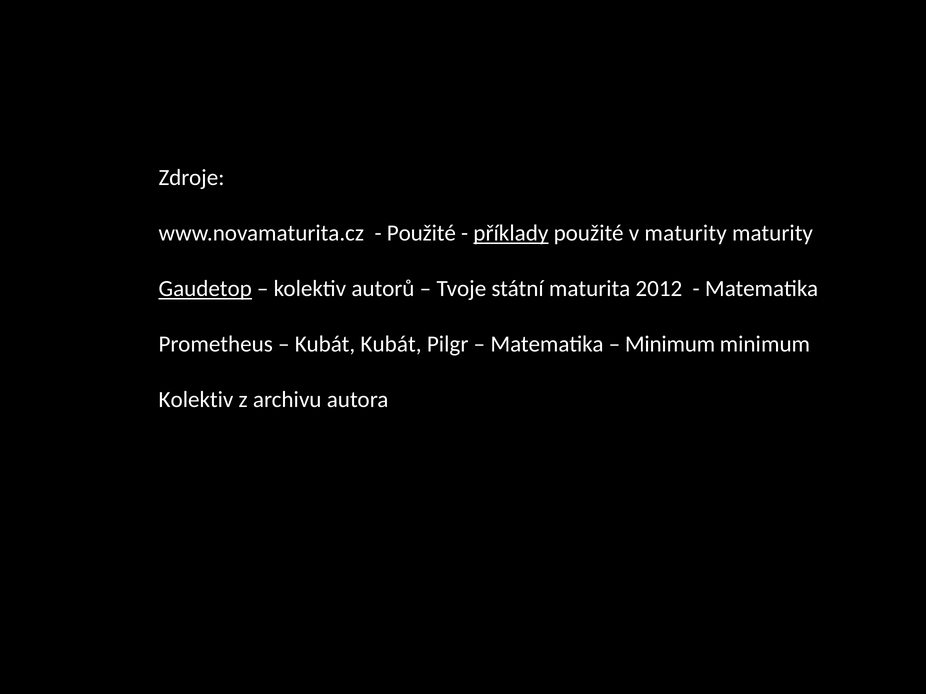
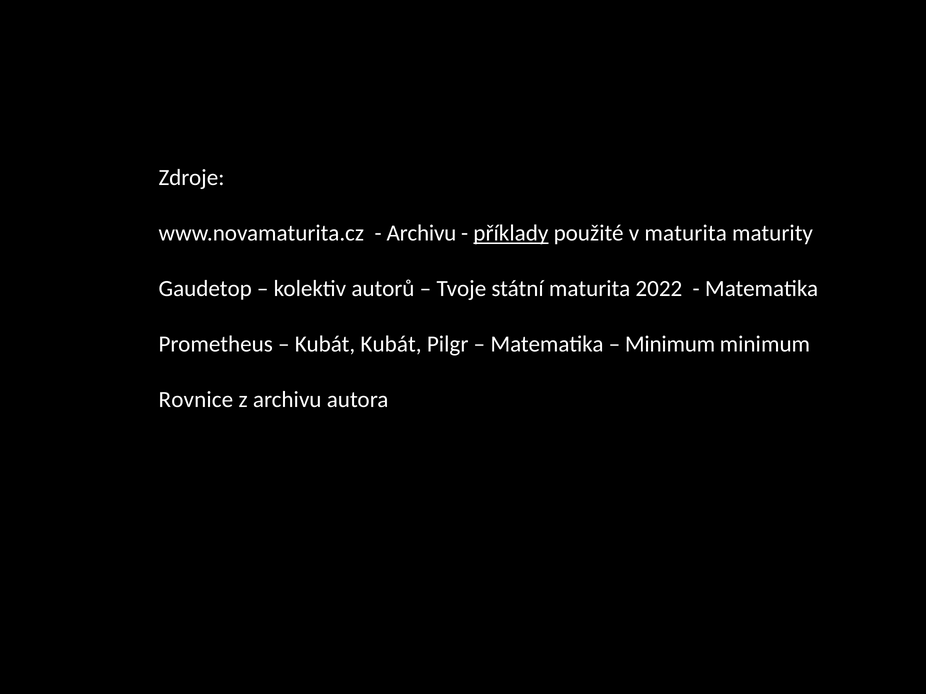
Použité: Použité -> Archivu (421, 233)
v maturity: maturity -> maturita (686, 233)
Gaudetop underline: present -> none (205, 289)
2012: 2012 -> 2022 (659, 289)
Kolektiv: Kolektiv -> Rovnice (196, 400)
